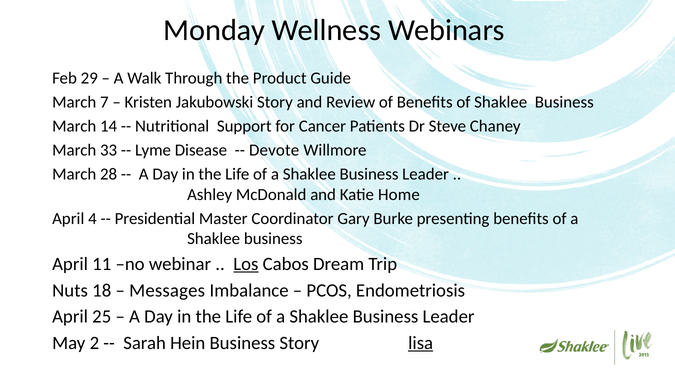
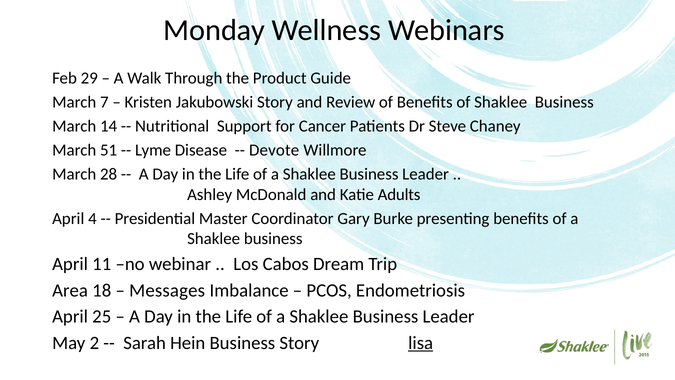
33: 33 -> 51 (109, 150)
Home: Home -> Adults (399, 194)
Los underline: present -> none (246, 264)
Nuts: Nuts -> Area (70, 290)
